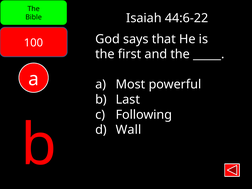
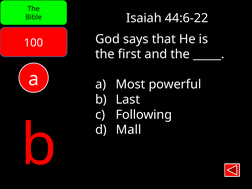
Wall: Wall -> Mall (129, 130)
